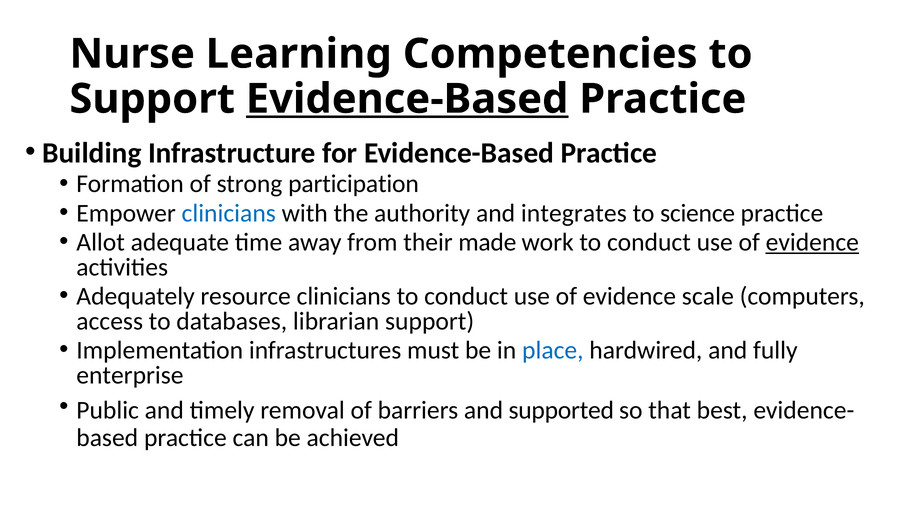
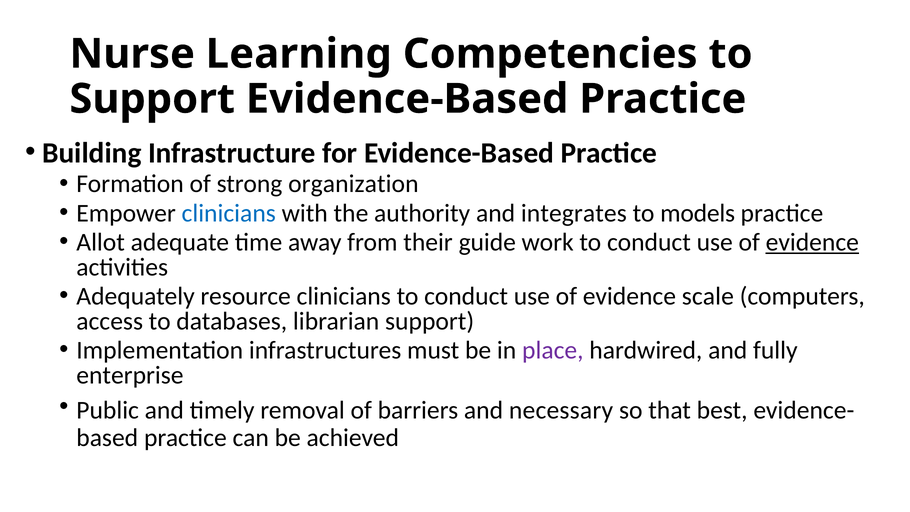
Evidence-Based underline: present -> none (407, 99)
participation: participation -> organization (353, 184)
science: science -> models (698, 213)
made: made -> guide (487, 242)
place colour: blue -> purple (553, 350)
supported: supported -> necessary (561, 410)
